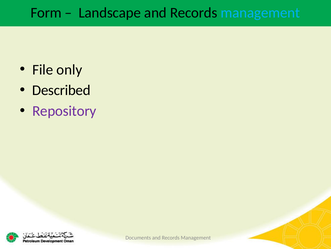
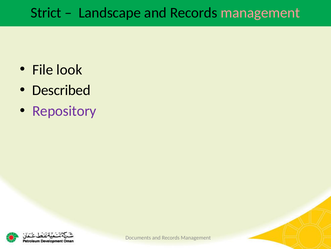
Form: Form -> Strict (46, 13)
management colour: light blue -> pink (260, 13)
only: only -> look (69, 69)
